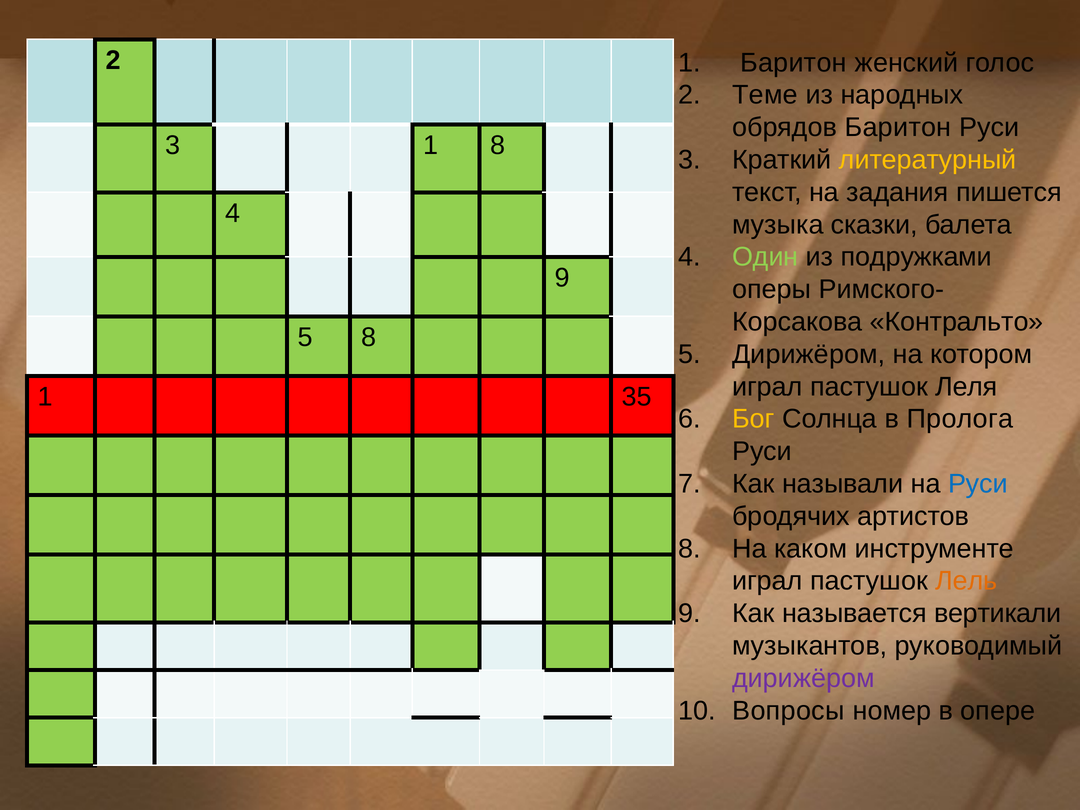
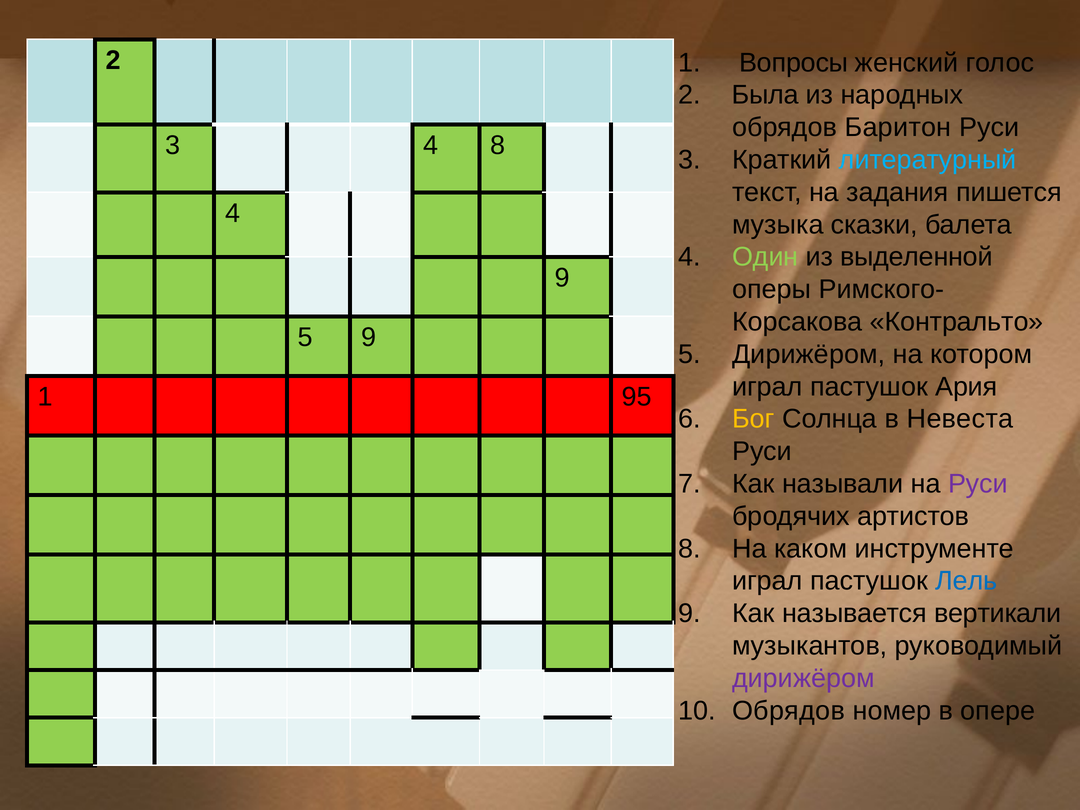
1 Баритон: Баритон -> Вопросы (794, 63)
Теме: Теме -> Была (765, 95)
3 1: 1 -> 4 (431, 145)
литературный colour: yellow -> light blue (928, 160)
подружками: подружками -> выделенной (916, 257)
5 8: 8 -> 9 (369, 337)
Леля: Леля -> Ария (966, 387)
35: 35 -> 95 (637, 397)
Пролога: Пролога -> Невеста (960, 419)
Руси colour: blue -> purple (978, 484)
Лель colour: orange -> blue (966, 581)
10 Вопросы: Вопросы -> Обрядов (788, 711)
